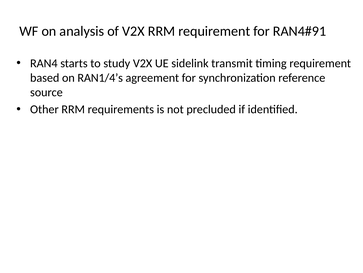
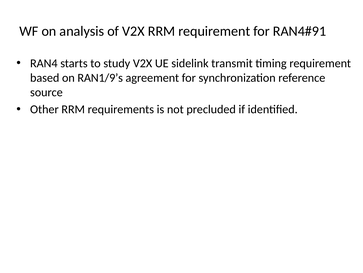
RAN1/4’s: RAN1/4’s -> RAN1/9’s (100, 78)
